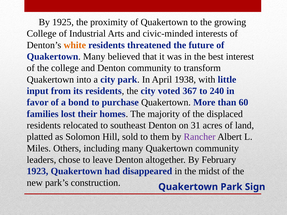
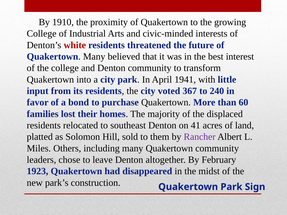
1925: 1925 -> 1910 (63, 22)
white colour: orange -> red (75, 45)
1938: 1938 -> 1941 (185, 80)
31: 31 -> 41 (196, 125)
